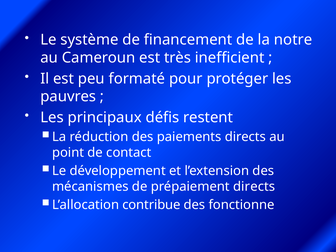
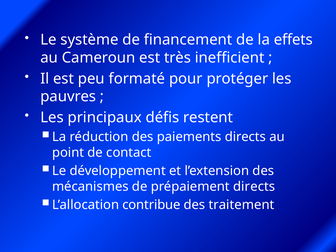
notre: notre -> effets (293, 40)
fonctionne: fonctionne -> traitement (241, 205)
